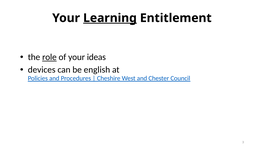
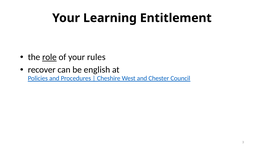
Learning underline: present -> none (110, 18)
ideas: ideas -> rules (96, 57)
devices: devices -> recover (42, 70)
